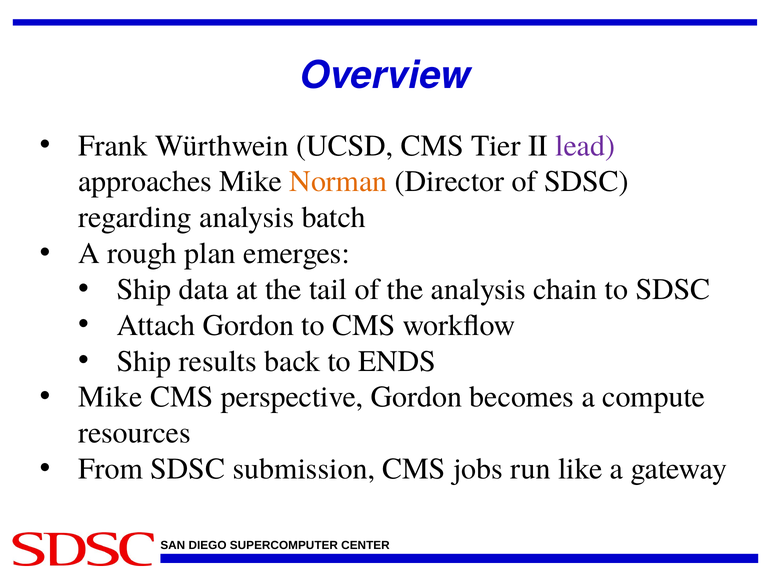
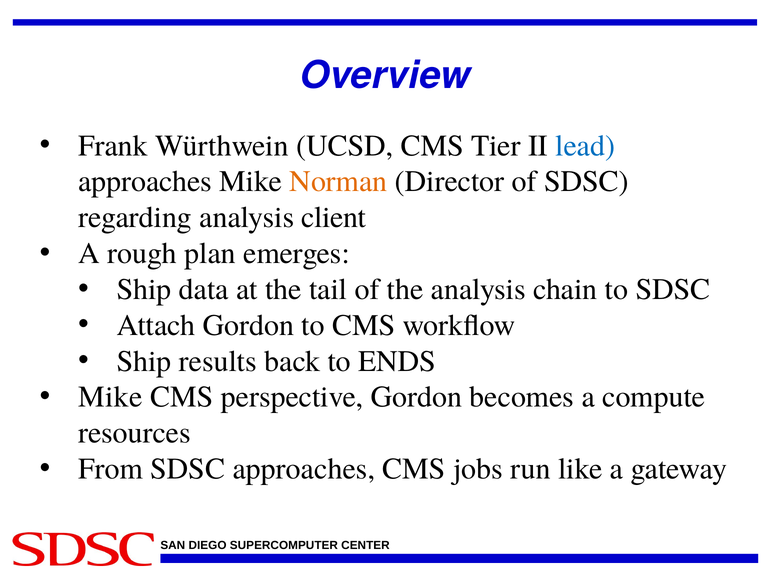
lead colour: purple -> blue (585, 146)
batch: batch -> client (334, 218)
SDSC submission: submission -> approaches (304, 469)
